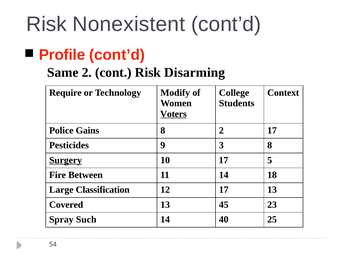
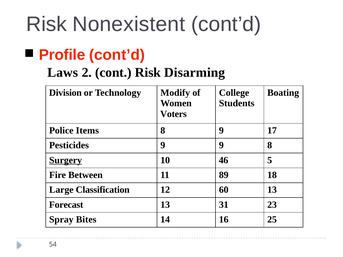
Same: Same -> Laws (63, 73)
Require: Require -> Division (65, 93)
Context: Context -> Boating (283, 93)
Voters underline: present -> none (173, 114)
Gains: Gains -> Items (87, 131)
8 2: 2 -> 9 (221, 131)
9 3: 3 -> 9 (221, 145)
10 17: 17 -> 46 (224, 160)
11 14: 14 -> 89 (224, 175)
12 17: 17 -> 60 (224, 190)
Covered: Covered -> Forecast (66, 205)
45: 45 -> 31 (224, 205)
Such: Such -> Bites (86, 220)
40: 40 -> 16 (224, 220)
